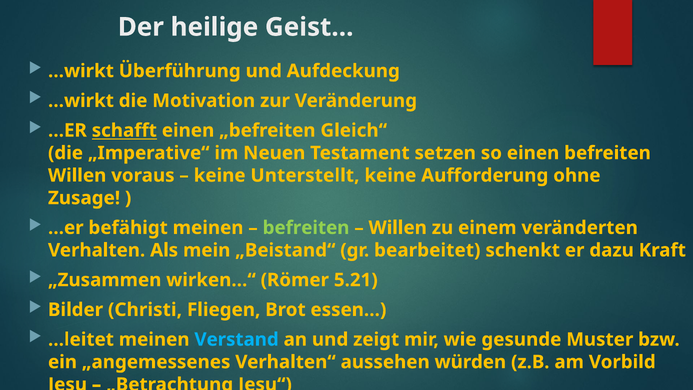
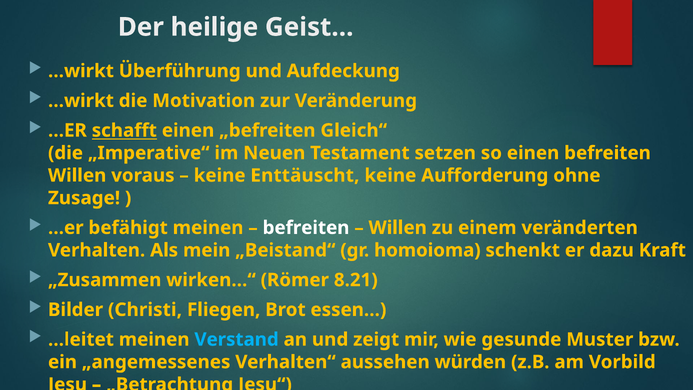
Unterstellt: Unterstellt -> Enttäuscht (305, 175)
befreiten colour: light green -> white (306, 228)
bearbeitet: bearbeitet -> homoioma (427, 250)
5.21: 5.21 -> 8.21 (356, 280)
